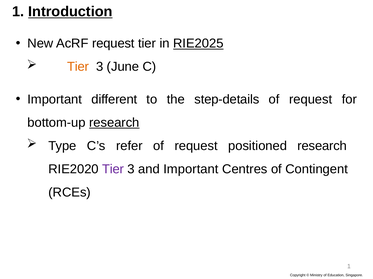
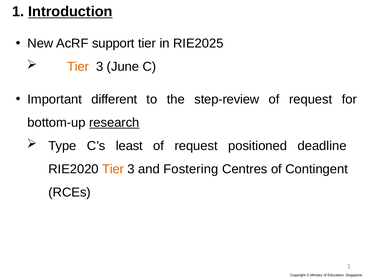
AcRF request: request -> support (113, 44)
RIE2025 underline: present -> none (198, 44)
step-details: step-details -> step-review (227, 100)
refer: refer -> least (129, 146)
positioned research: research -> deadline (322, 146)
Tier colour: purple -> orange (113, 169)
and Important: Important -> Fostering (191, 169)
